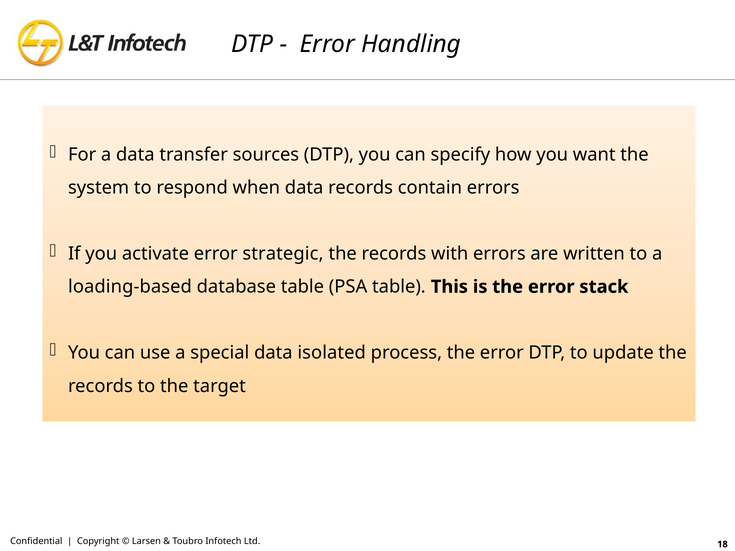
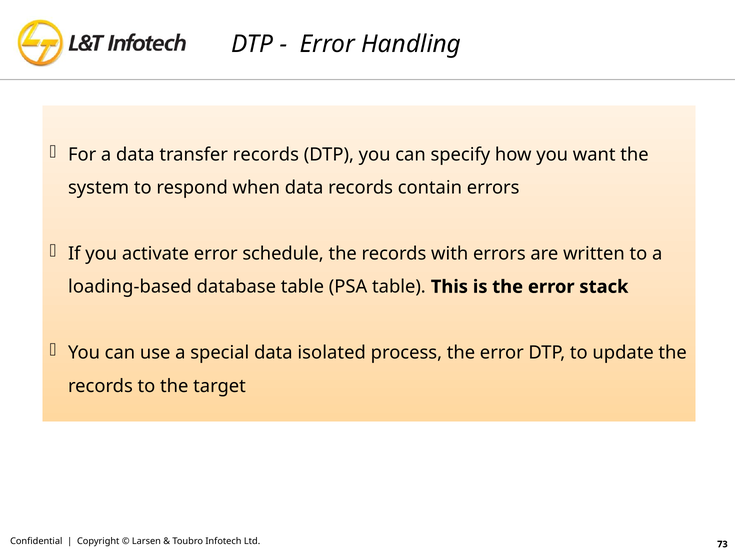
transfer sources: sources -> records (266, 155)
strategic: strategic -> schedule (283, 254)
18: 18 -> 73 (722, 545)
